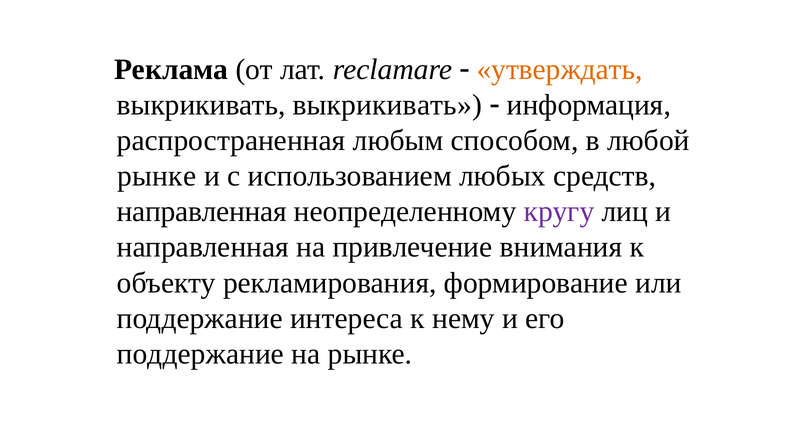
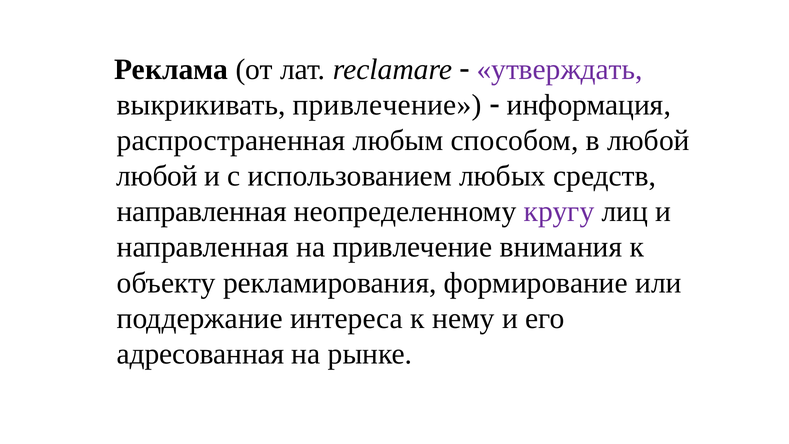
утверждать colour: orange -> purple (560, 70)
выкрикивать выкрикивать: выкрикивать -> привлечение (387, 105)
рынке: рынке -> любой (157, 176)
поддержание: поддержание -> адресованная (200, 354)
